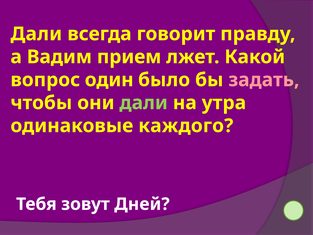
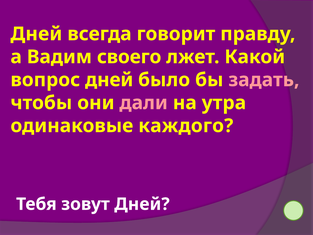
Дали: Дали -> Дней (36, 34)
прием: прием -> своего (129, 57)
вопрос один: один -> дней (109, 80)
дали colour: light green -> pink (144, 103)
